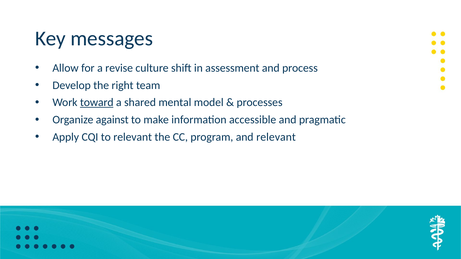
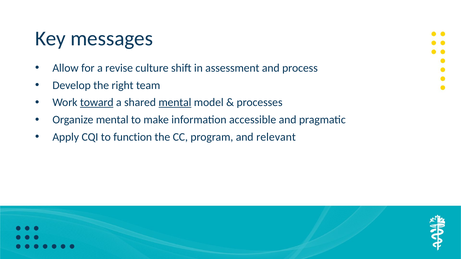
mental underline: none -> present (175, 103)
Organize against: against -> mental (112, 120)
to relevant: relevant -> function (133, 137)
